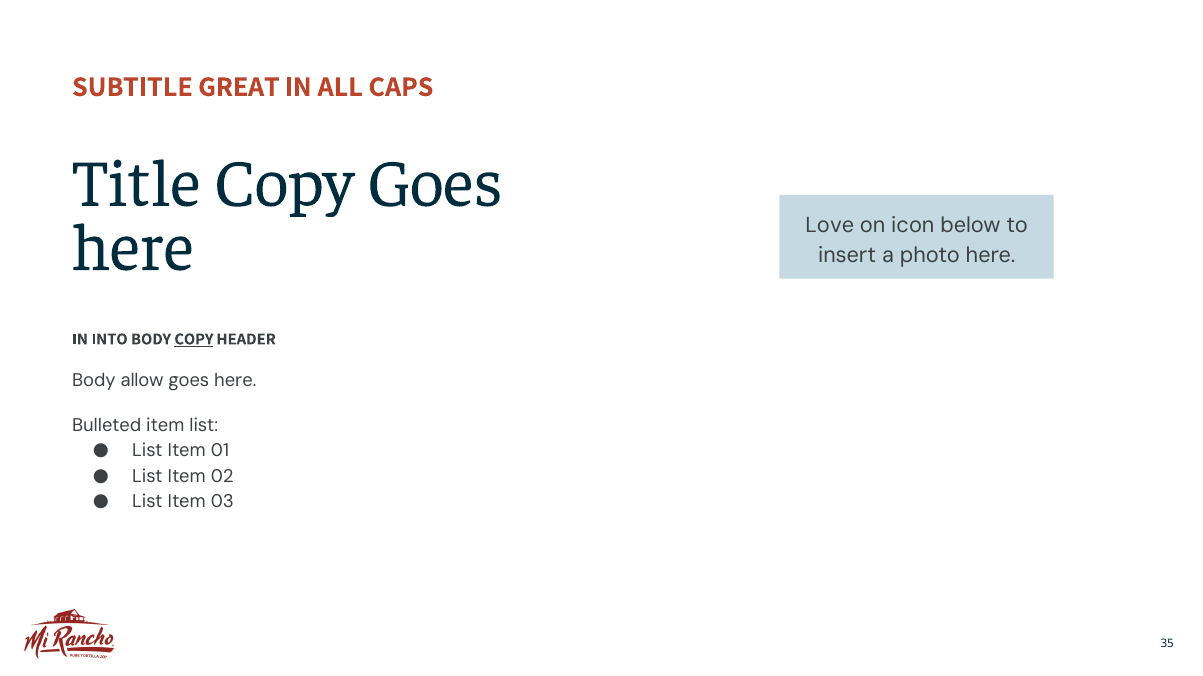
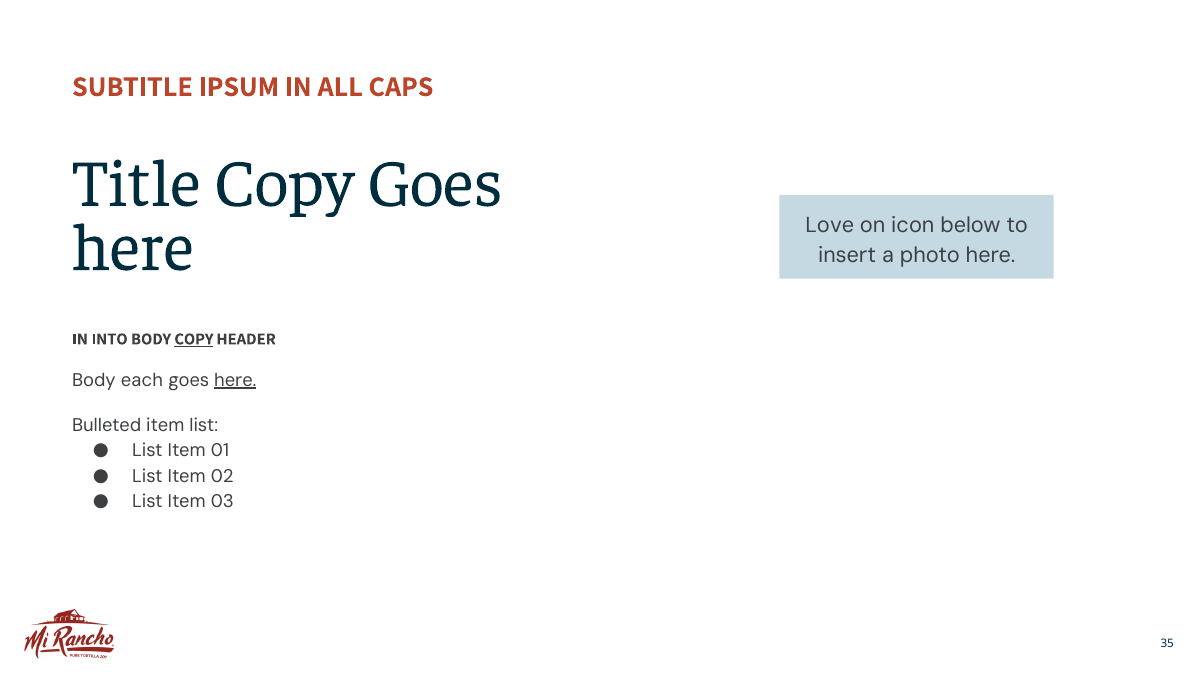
GREAT: GREAT -> IPSUM (239, 87)
allow: allow -> each (142, 381)
here underline: none -> present (235, 381)
